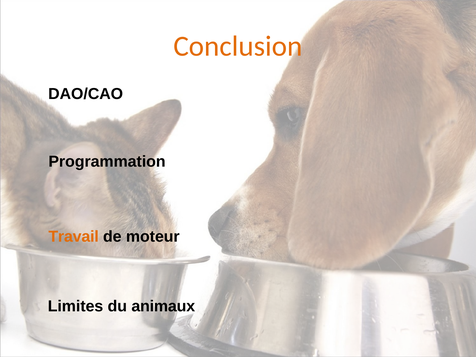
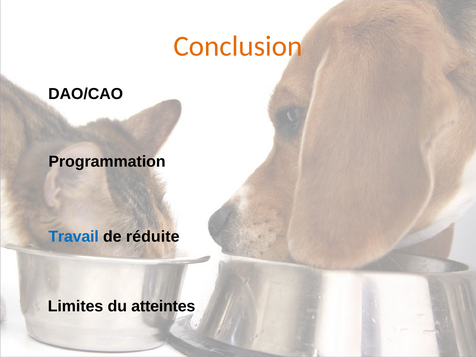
Travail colour: orange -> blue (74, 236)
moteur: moteur -> réduite (153, 236)
animaux: animaux -> atteintes (163, 306)
